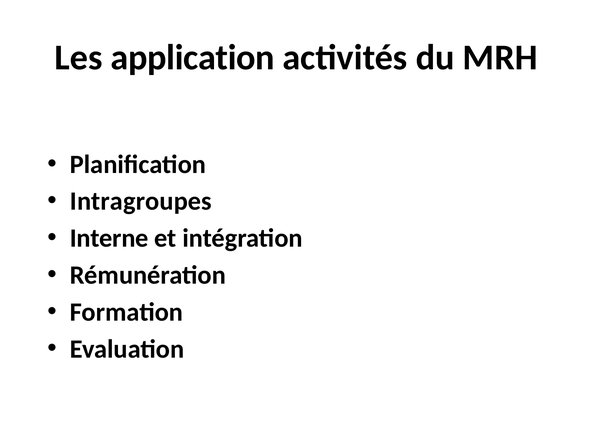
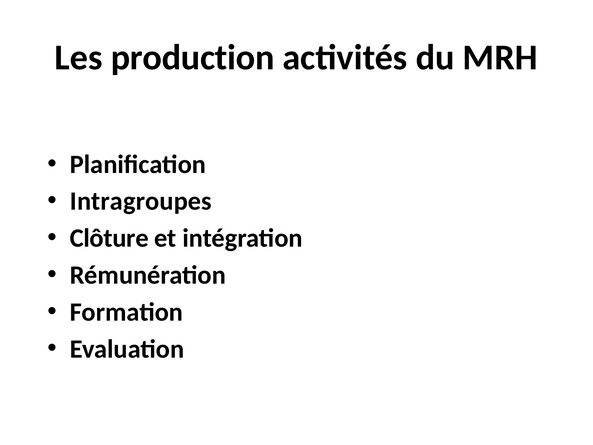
application: application -> production (193, 57)
Interne: Interne -> Clôture (109, 238)
